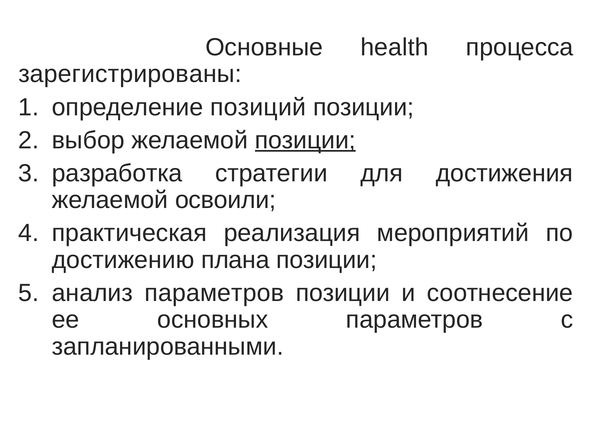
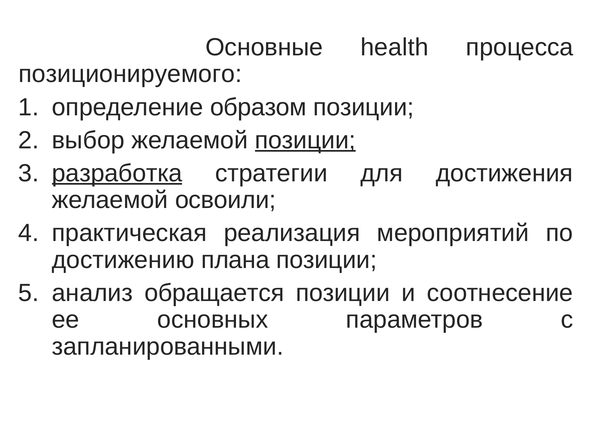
зарегистрированы: зарегистрированы -> позиционируемого (130, 74)
позиций: позиций -> образом (258, 107)
разработка underline: none -> present (117, 173)
анализ параметров: параметров -> обращается (214, 293)
